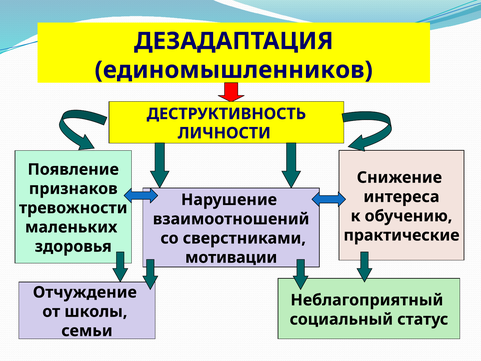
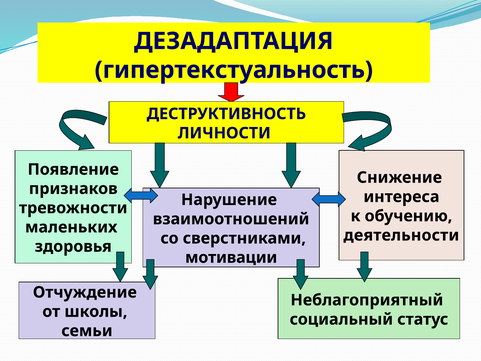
единомышленников: единомышленников -> гипертекстуальность (234, 70)
практические: практические -> деятельности (401, 235)
